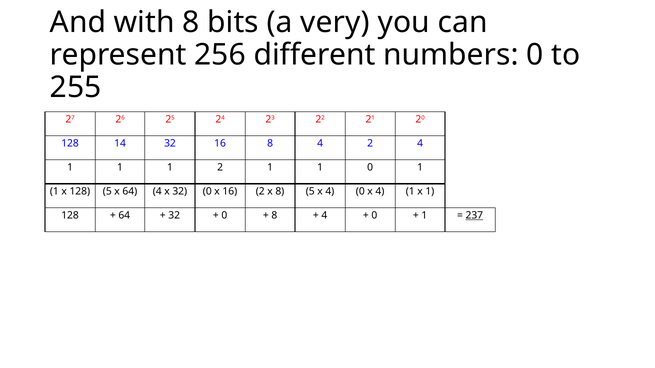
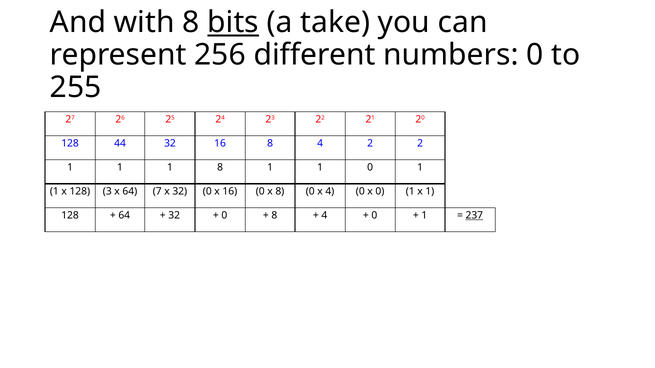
bits underline: none -> present (233, 23)
very: very -> take (335, 23)
14: 14 -> 44 (120, 143)
2 4: 4 -> 2 (420, 143)
1 2: 2 -> 8 (220, 168)
128 5: 5 -> 3 (107, 192)
64 4: 4 -> 7 (157, 192)
16 2: 2 -> 0 (260, 192)
8 5: 5 -> 0 (310, 192)
0 x 4: 4 -> 0 (380, 192)
